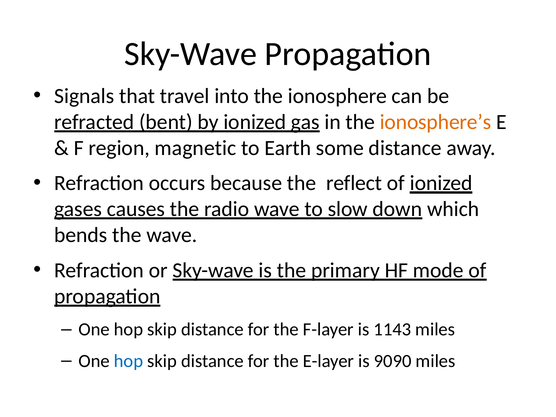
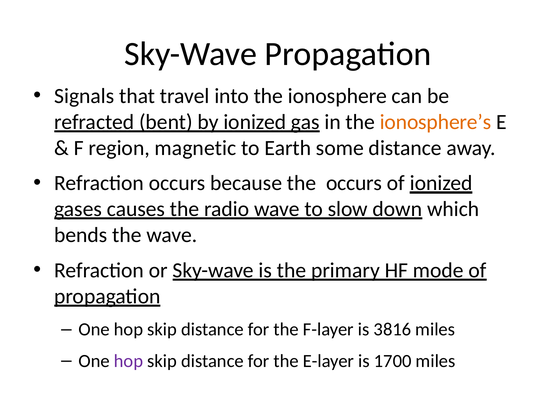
the reflect: reflect -> occurs (354, 183)
1143: 1143 -> 3816 (392, 329)
hop colour: blue -> purple (129, 361)
9090: 9090 -> 1700 (393, 361)
